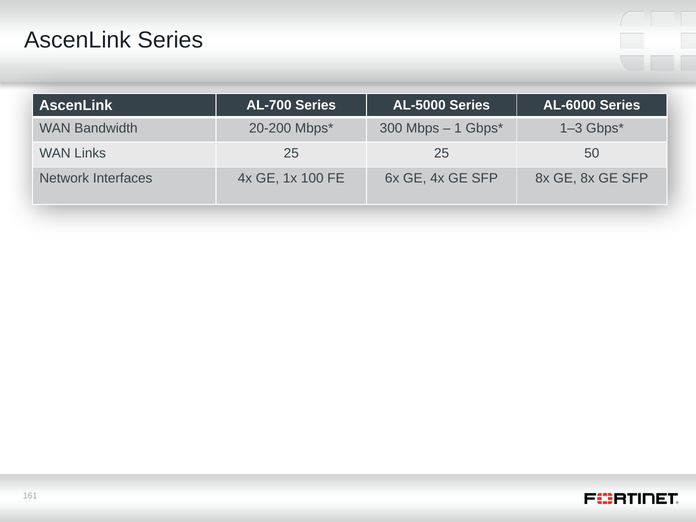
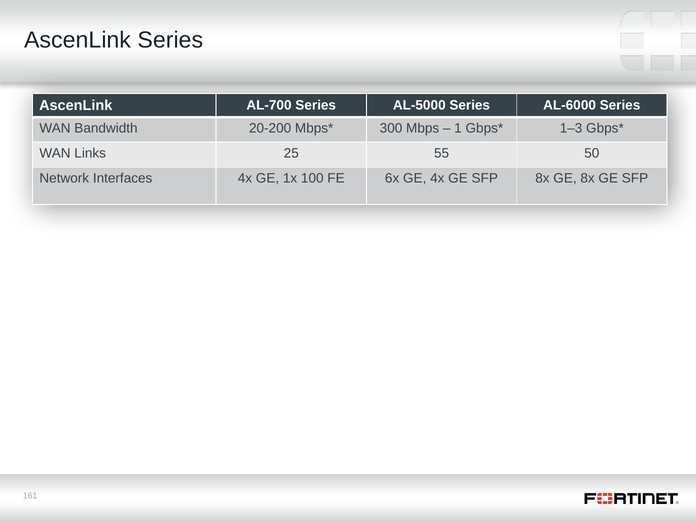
25 25: 25 -> 55 (442, 153)
